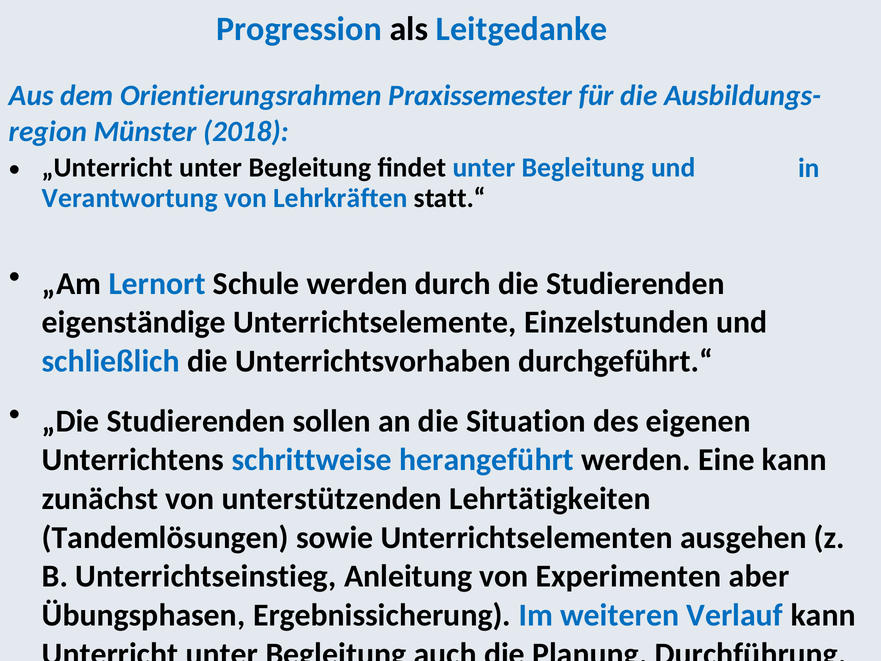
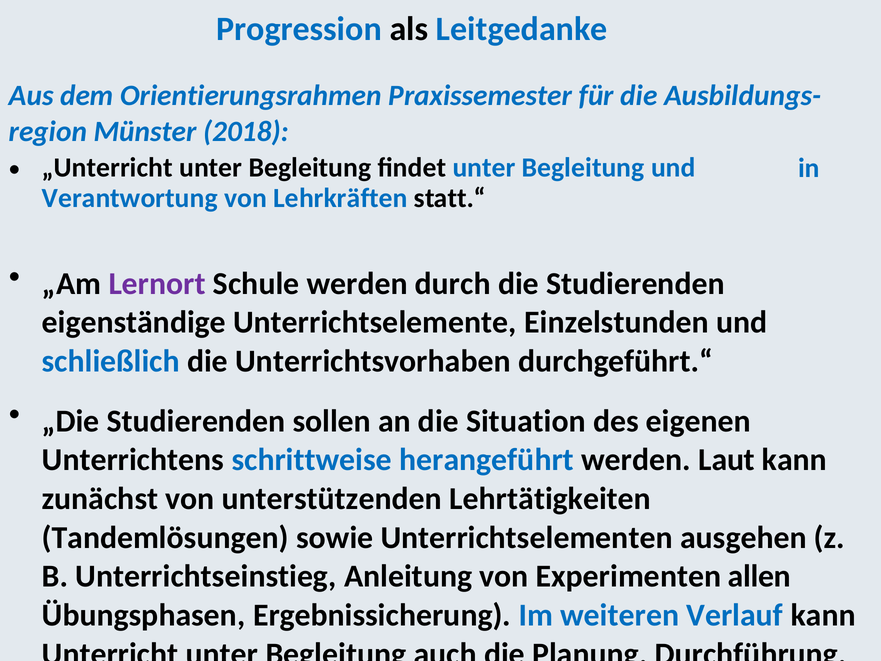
Lernort colour: blue -> purple (157, 283)
Eine: Eine -> Laut (727, 460)
aber: aber -> allen (759, 576)
